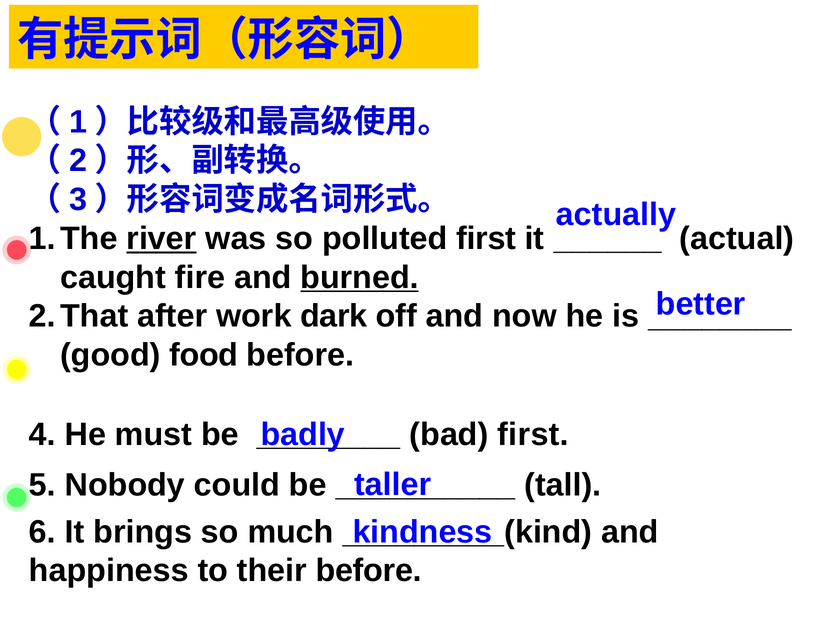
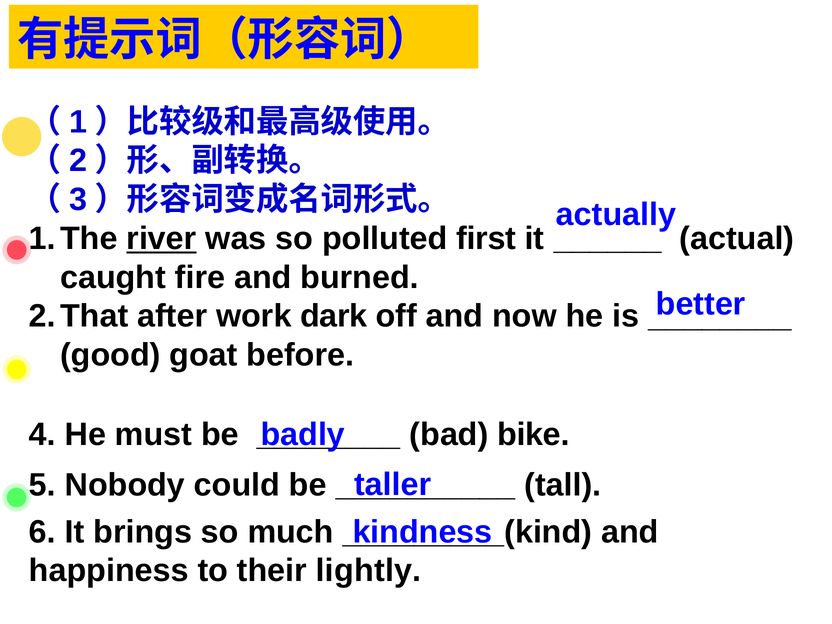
burned underline: present -> none (360, 277)
food: food -> goat (204, 355)
bad first: first -> bike (533, 435)
their before: before -> lightly (369, 571)
